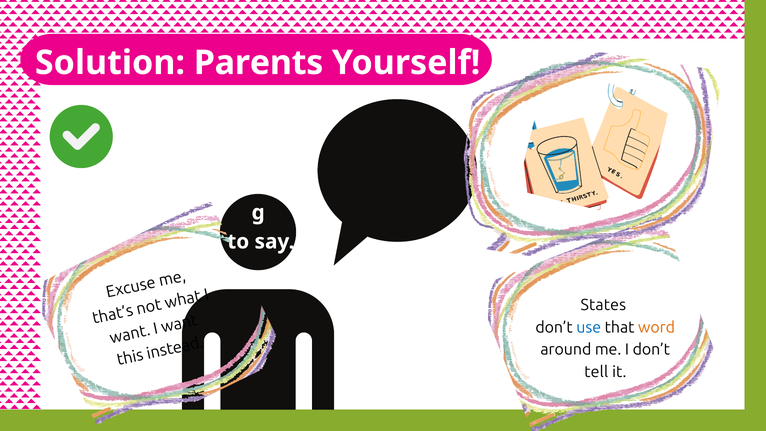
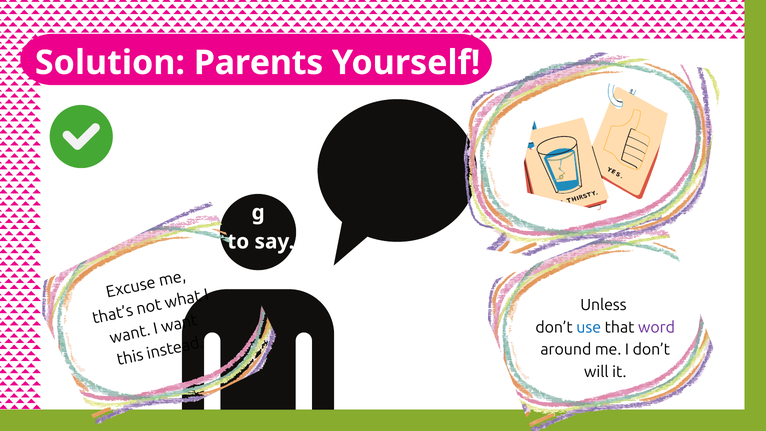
States: States -> Unless (603, 305)
word colour: orange -> purple (657, 327)
tell: tell -> will (596, 372)
